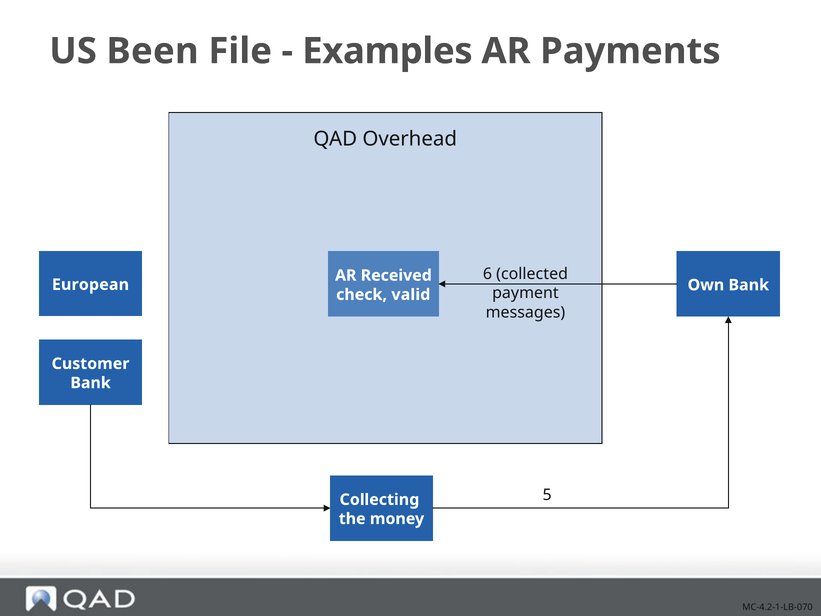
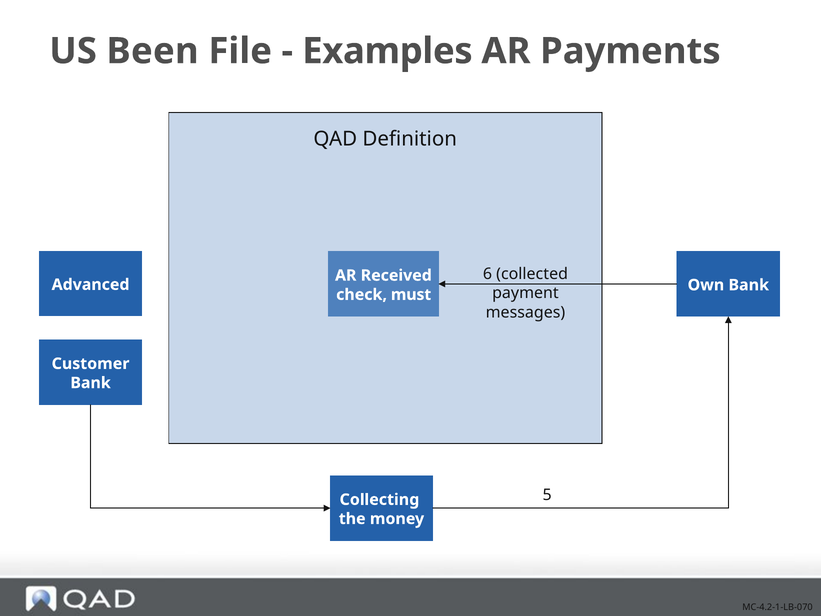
Overhead: Overhead -> Definition (410, 139)
European: European -> Advanced (91, 285)
valid: valid -> must (411, 295)
